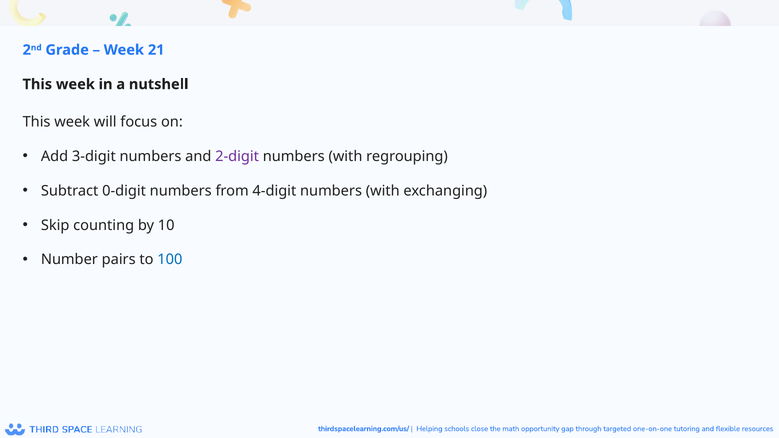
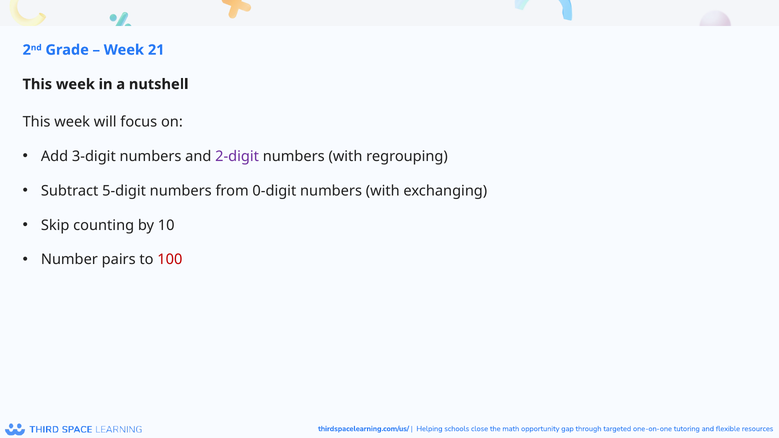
0-digit: 0-digit -> 5-digit (124, 191)
4-digit: 4-digit -> 0-digit (274, 191)
100 colour: blue -> red (170, 260)
